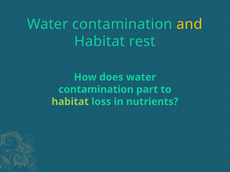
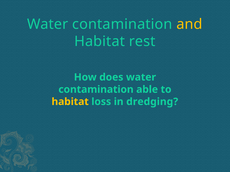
part: part -> able (147, 90)
habitat colour: light green -> yellow (70, 102)
nutrients: nutrients -> dredging (152, 102)
